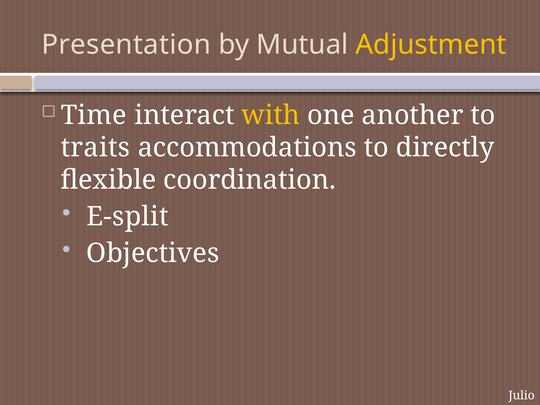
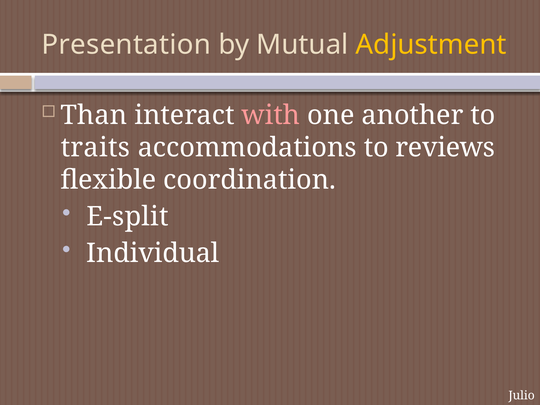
Time: Time -> Than (94, 115)
with colour: yellow -> pink (271, 115)
directly: directly -> reviews (445, 148)
Objectives: Objectives -> Individual (153, 253)
